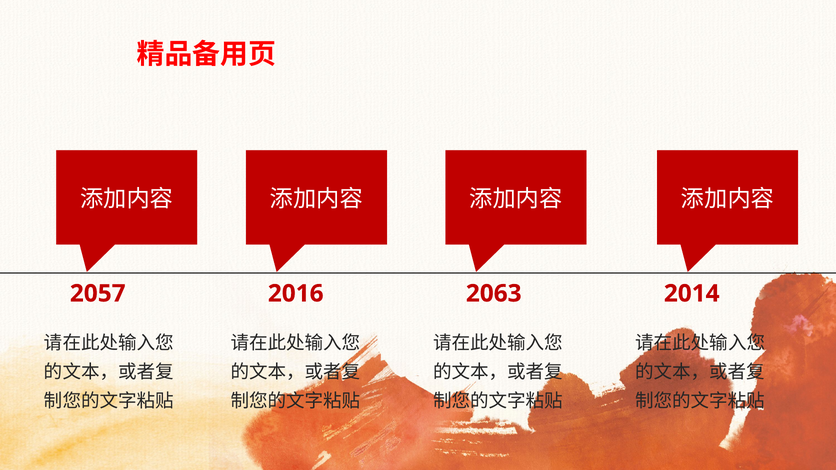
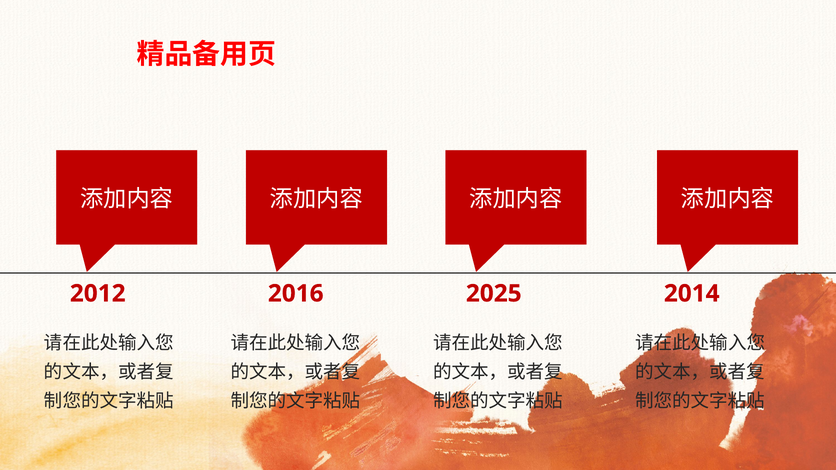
2057: 2057 -> 2012 (98, 294)
2063: 2063 -> 2025 (494, 294)
